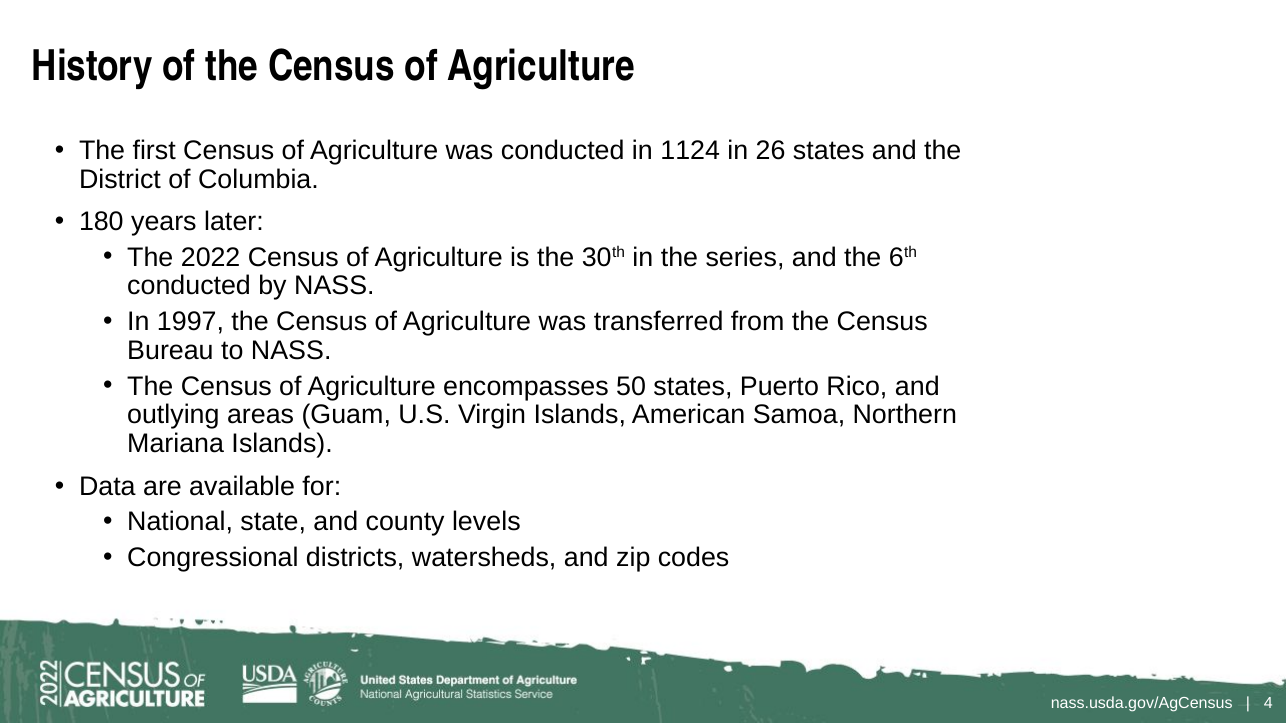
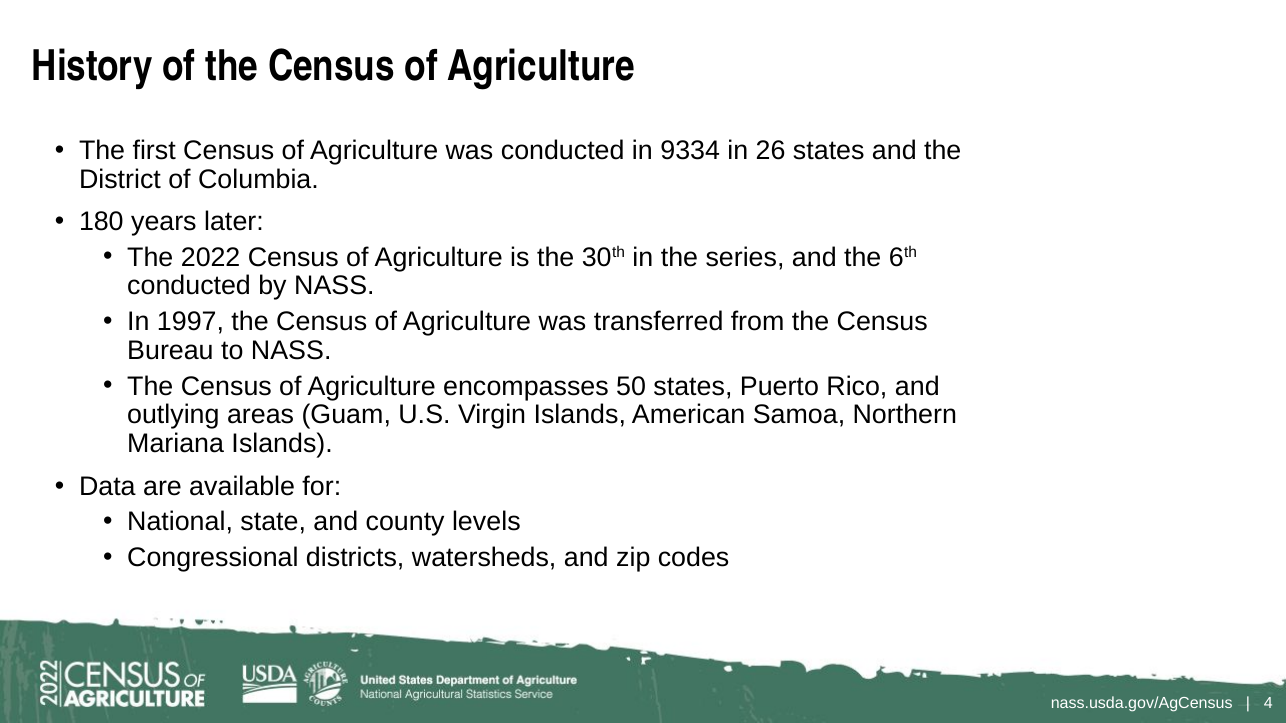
1124: 1124 -> 9334 (690, 150)
